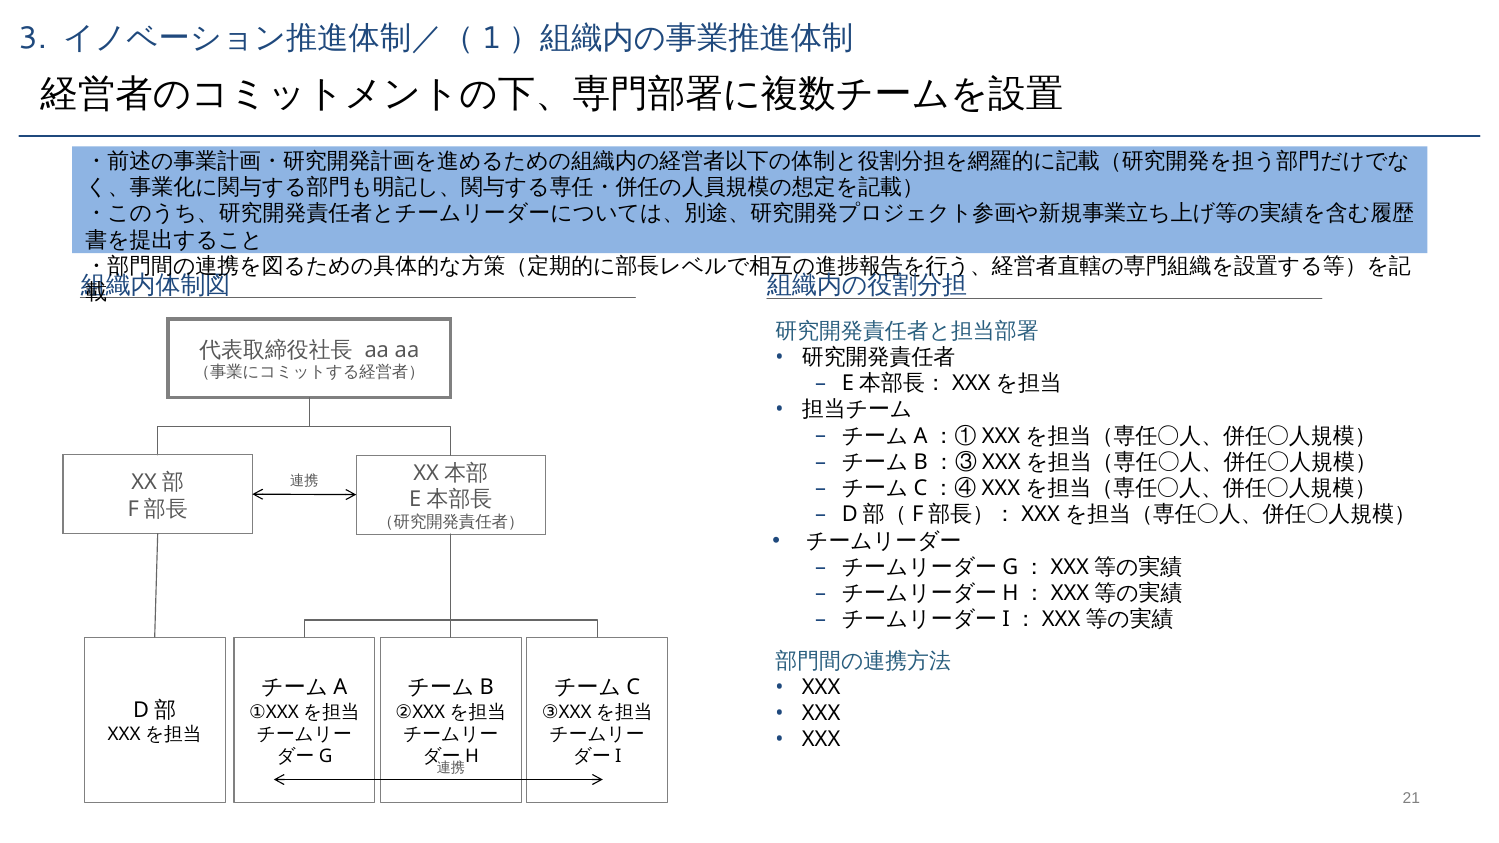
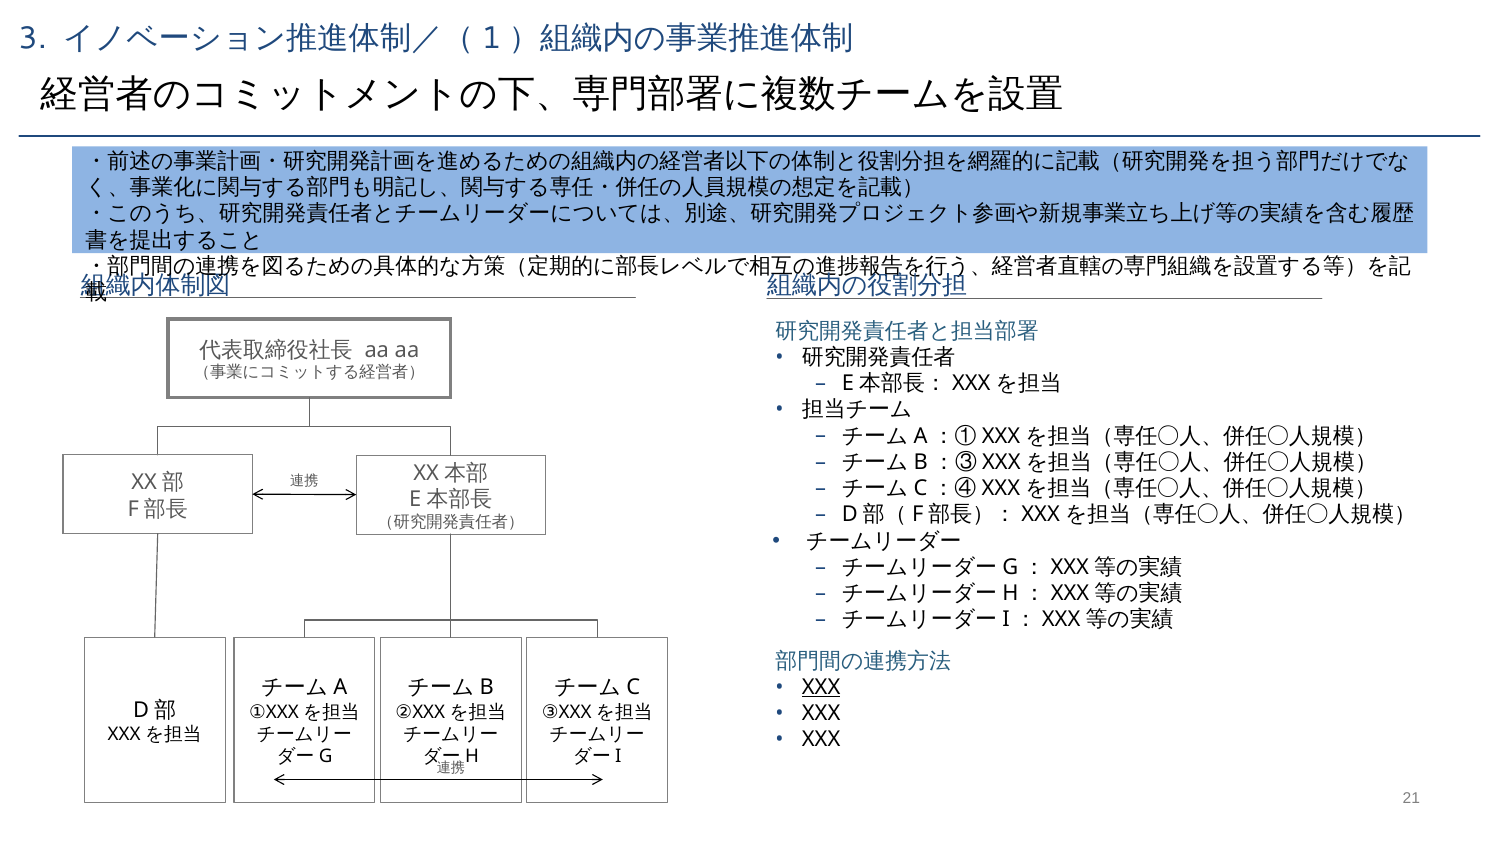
XXX underline: none -> present (821, 687)
